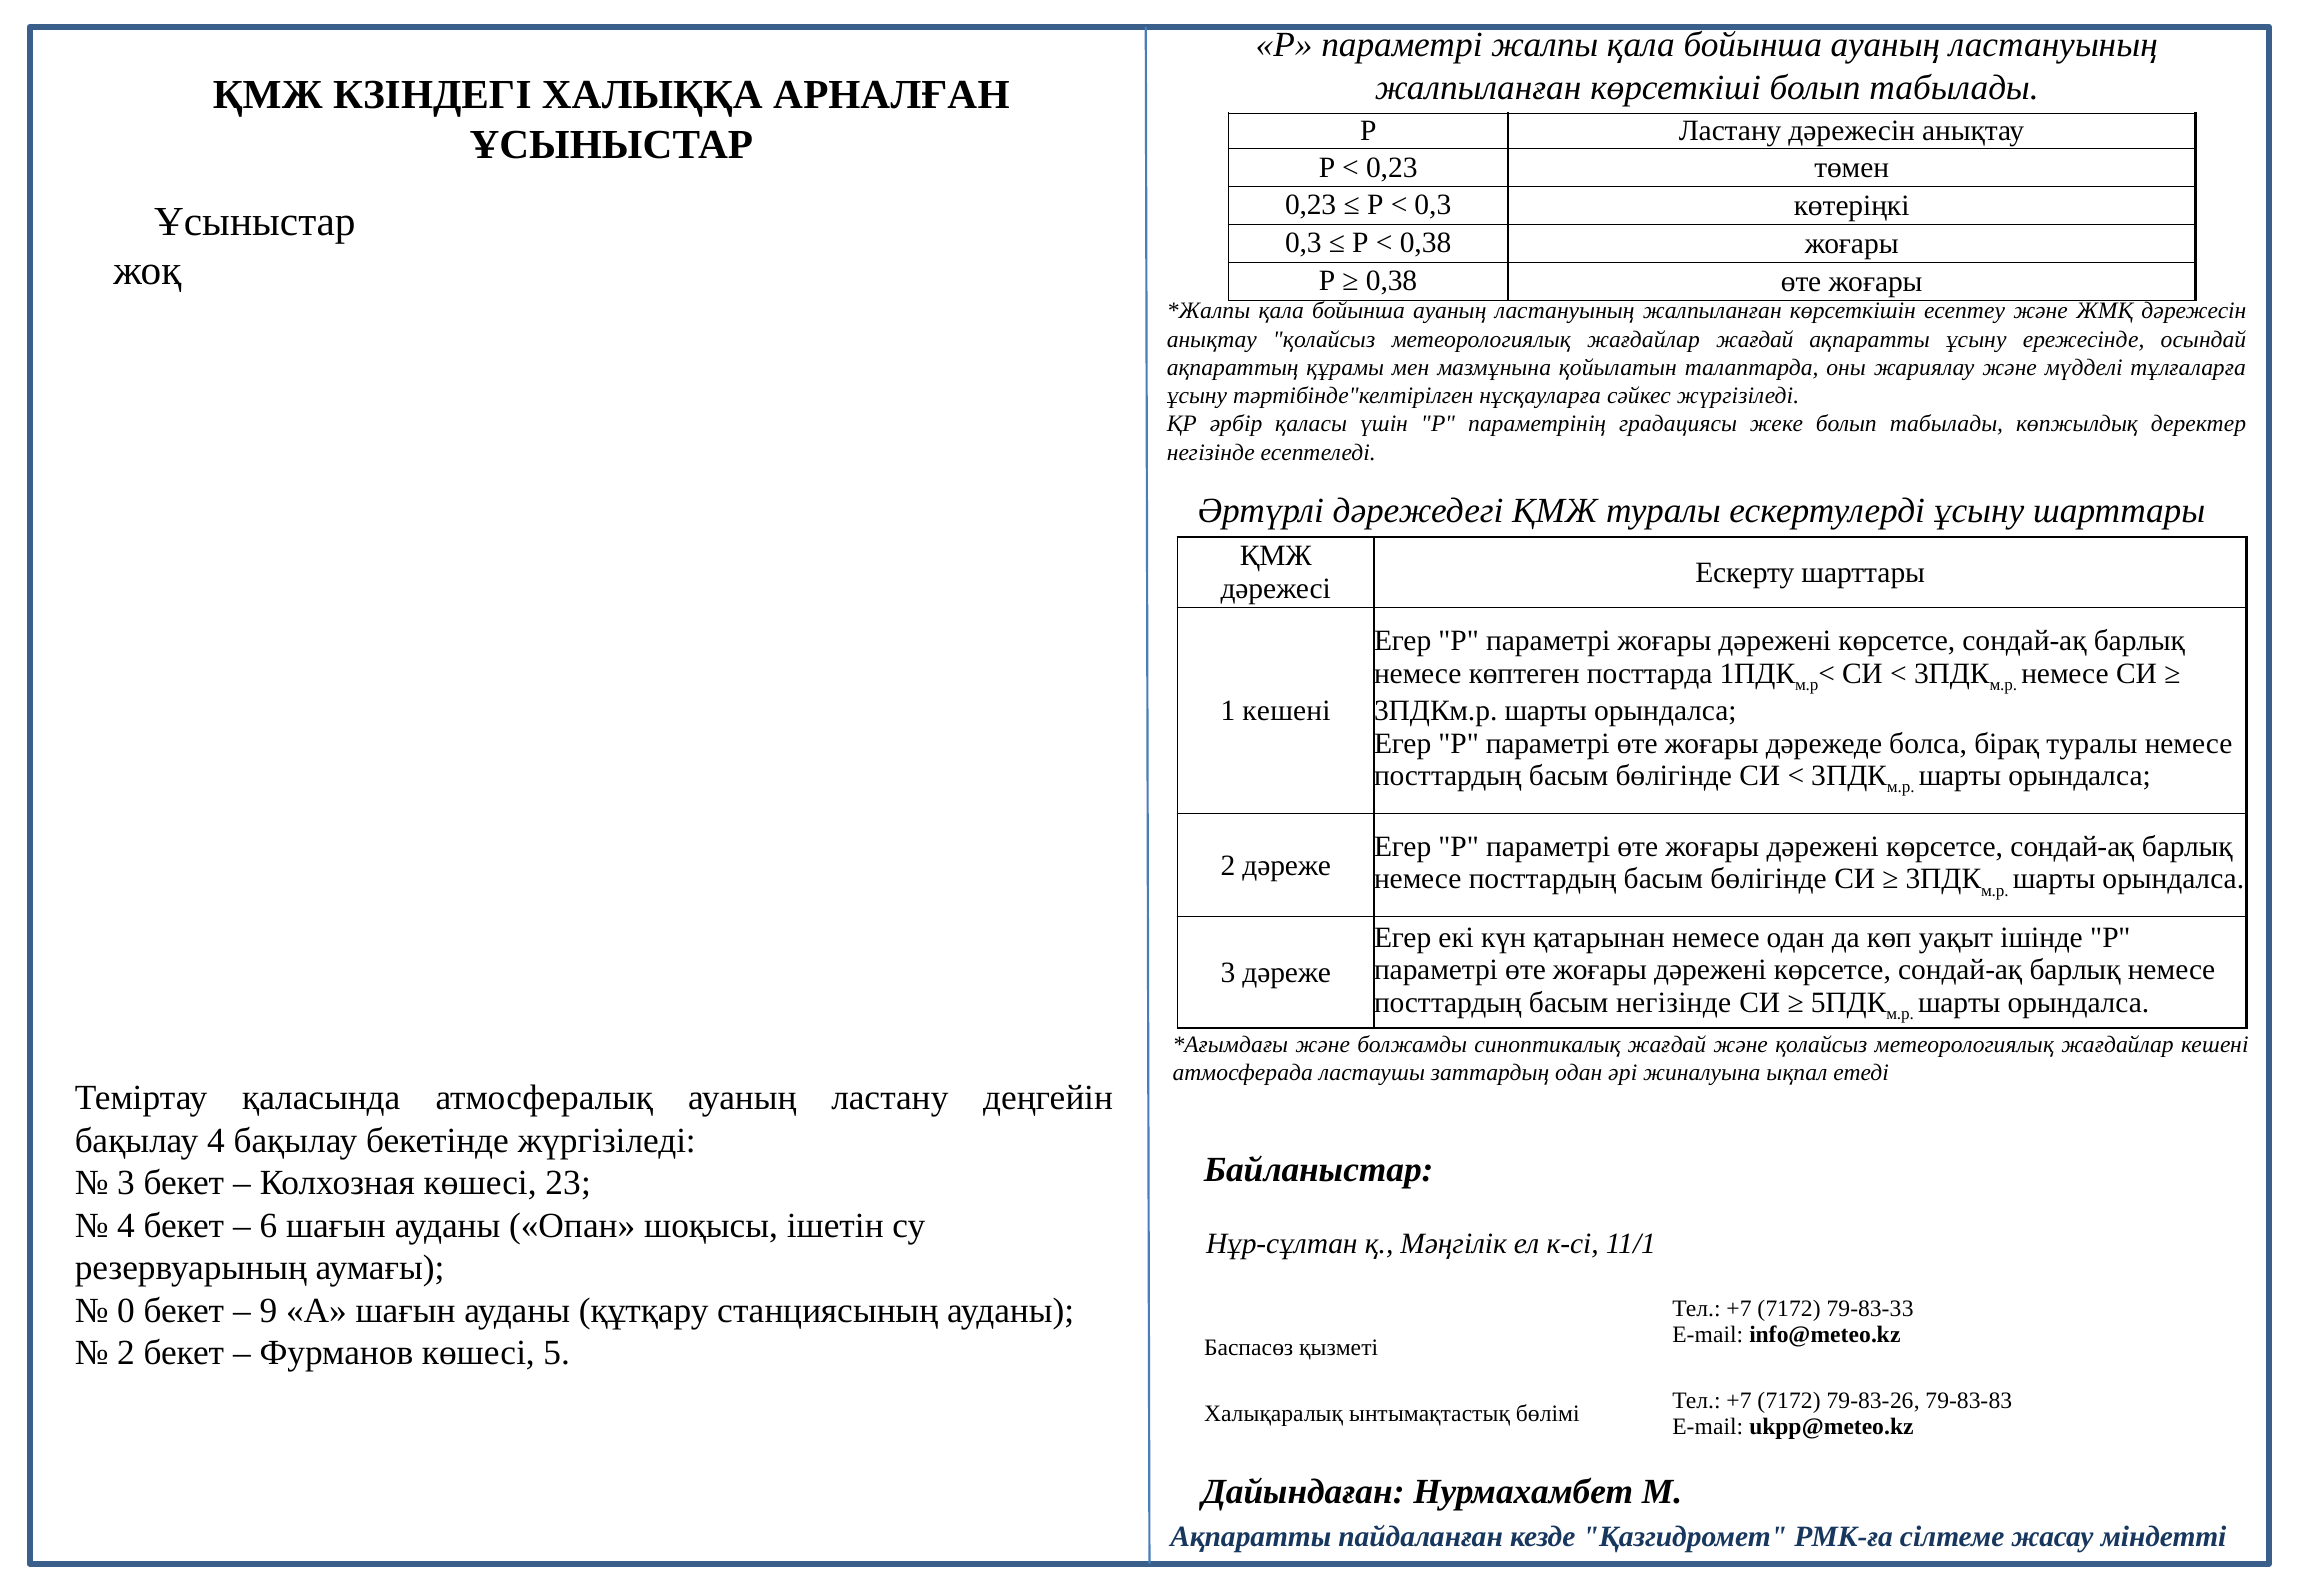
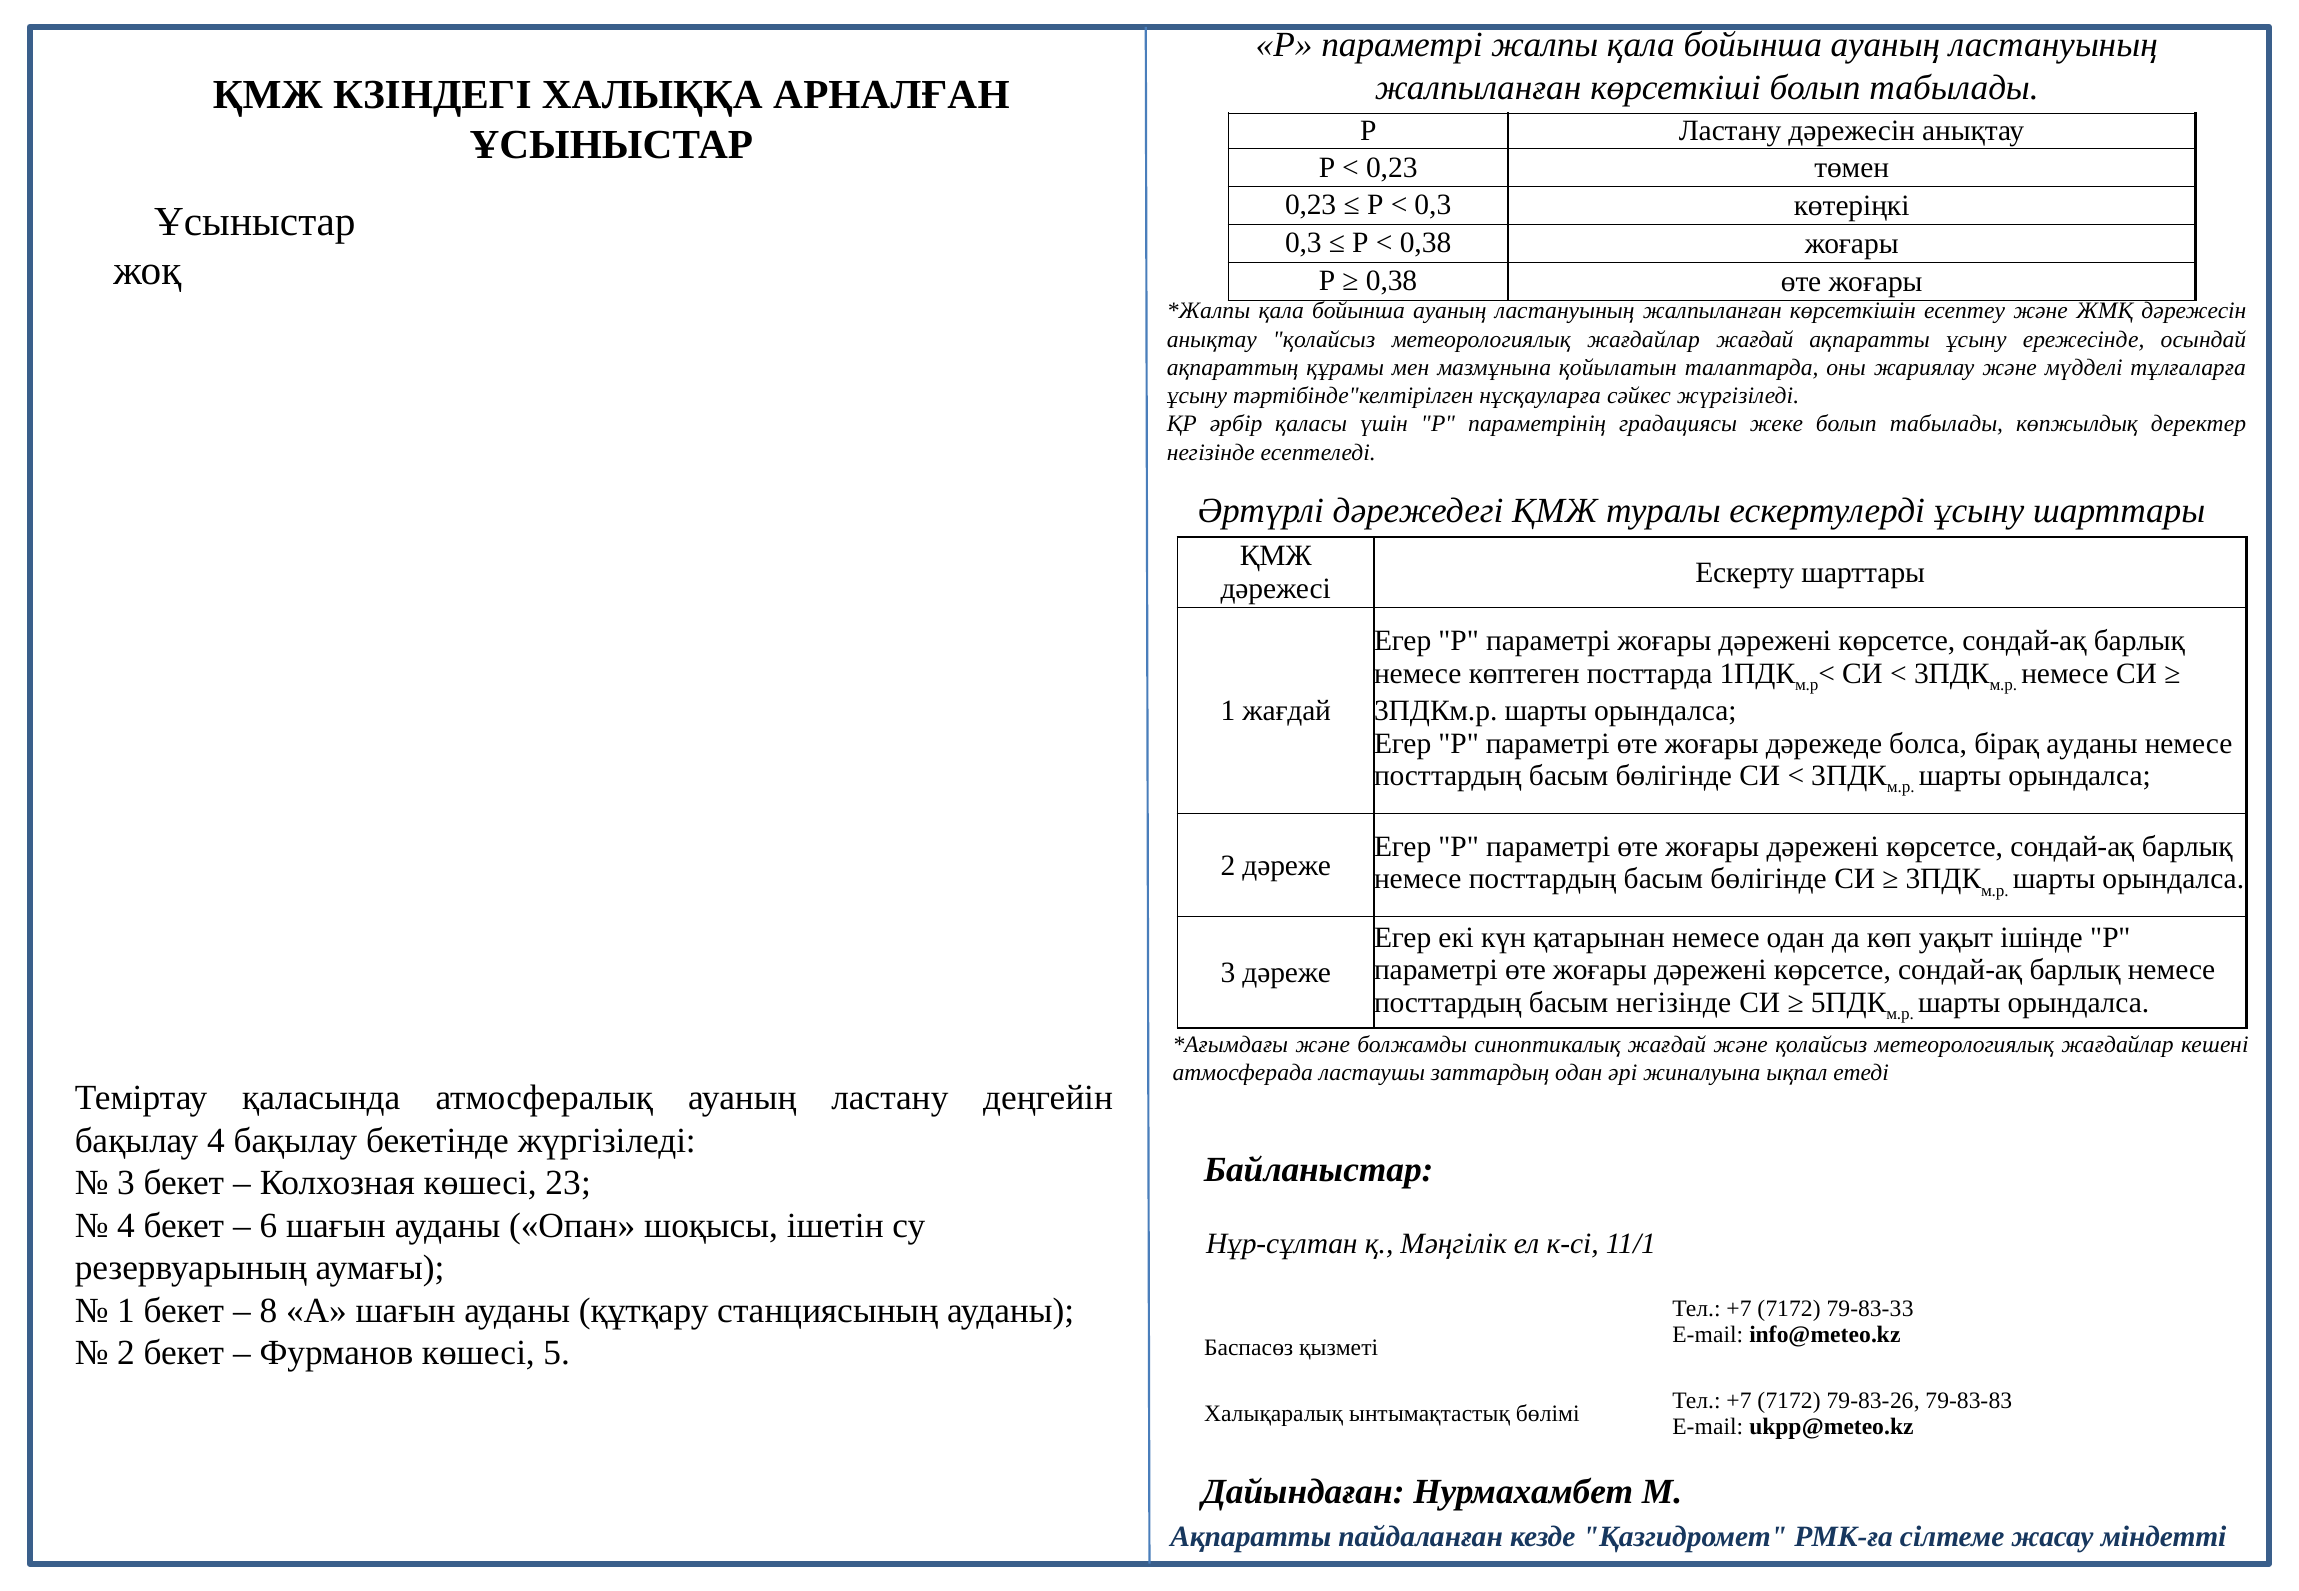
1 кешені: кешені -> жағдай (1287, 711)
бірақ туралы: туралы -> ауданы (2092, 744)
0: 0 -> 1 (126, 1311)
9: 9 -> 8 (268, 1311)
